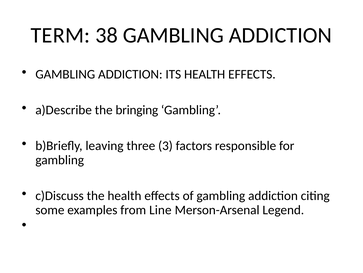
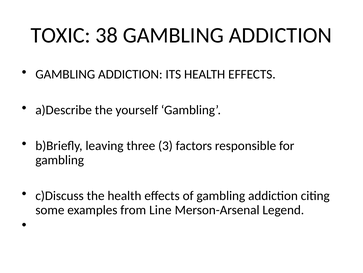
TERM: TERM -> TOXIC (61, 35)
bringing: bringing -> yourself (137, 110)
